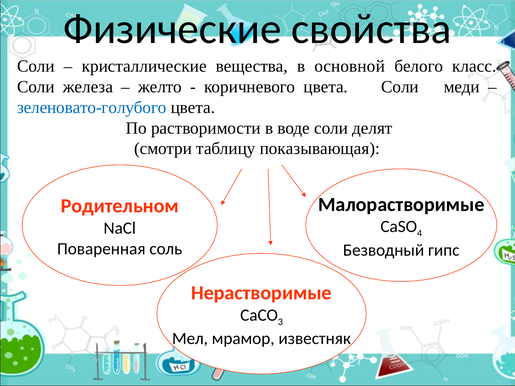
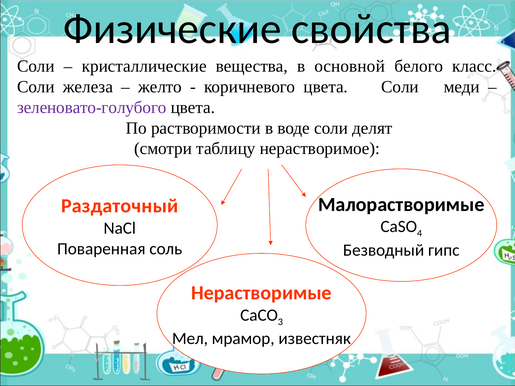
зеленовато-голубого colour: blue -> purple (92, 108)
показывающая: показывающая -> нерастворимое (320, 149)
Родительном: Родительном -> Раздаточный (120, 206)
